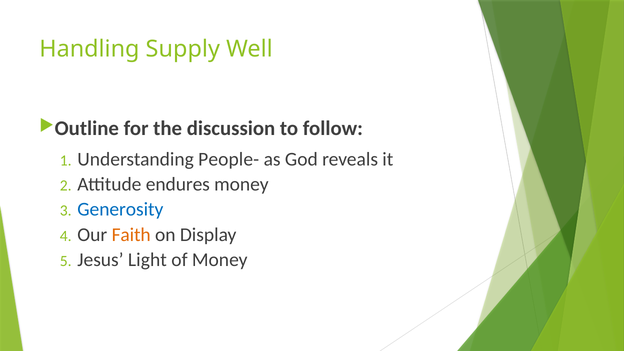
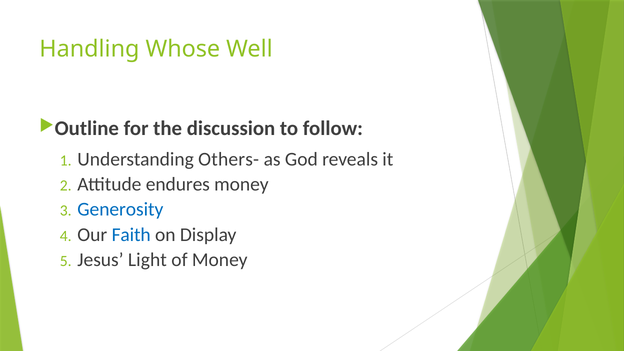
Supply: Supply -> Whose (183, 49)
People-: People- -> Others- (229, 160)
Faith colour: orange -> blue (131, 235)
